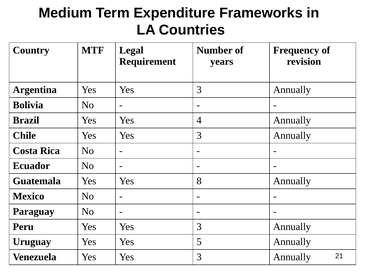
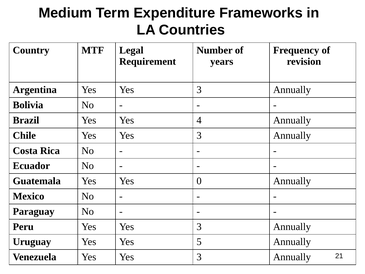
8: 8 -> 0 (199, 181)
